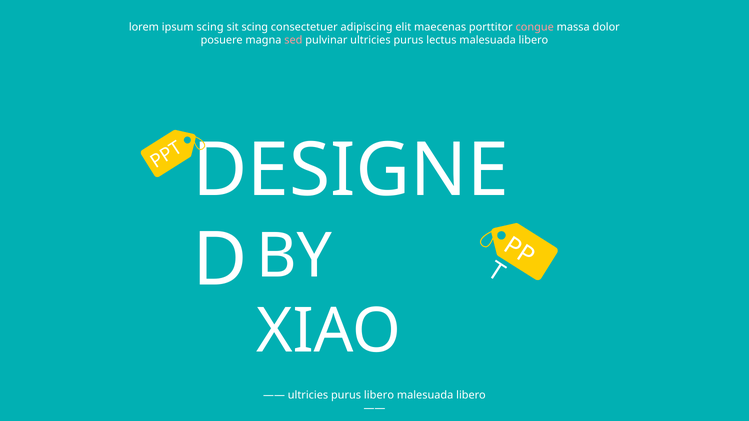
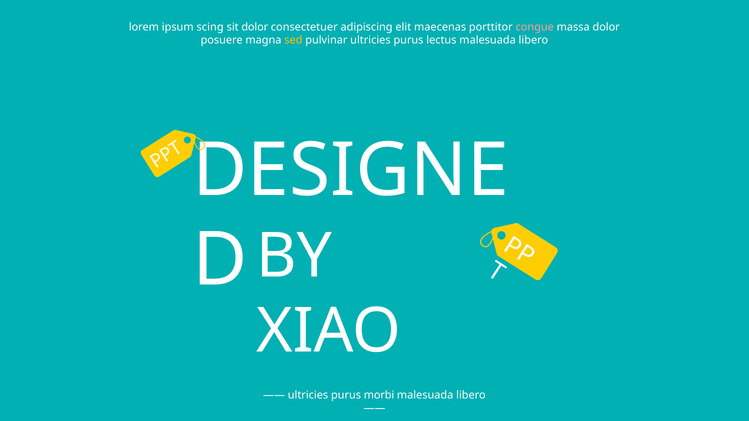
sit scing: scing -> dolor (255, 27)
sed colour: pink -> yellow (293, 40)
purus libero: libero -> morbi (379, 396)
